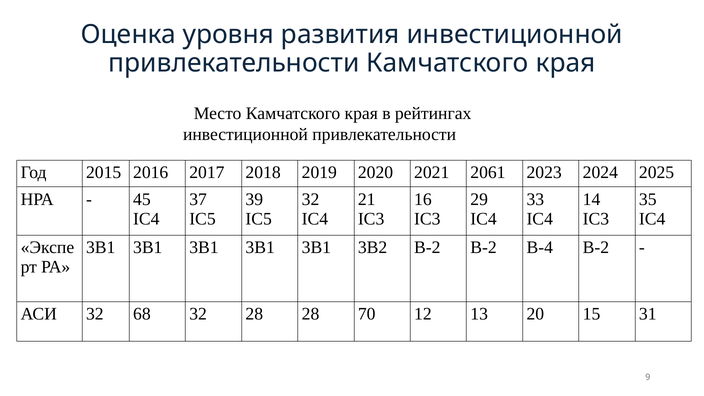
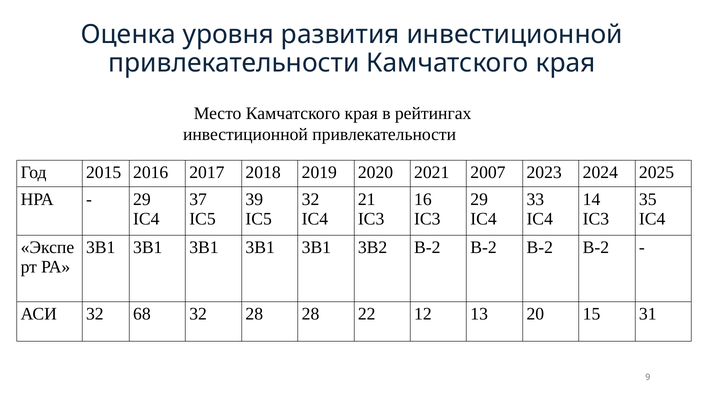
2061: 2061 -> 2007 (488, 173)
45: 45 -> 29 (142, 199)
B-2 В-2 В-4: В-4 -> В-2 (540, 248)
70: 70 -> 22 (367, 314)
